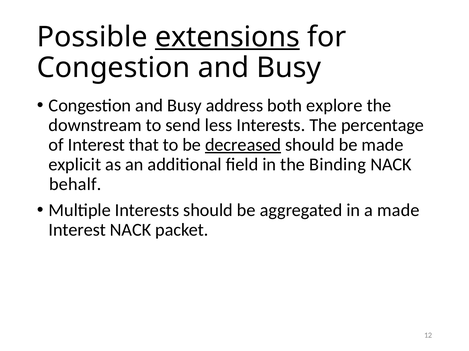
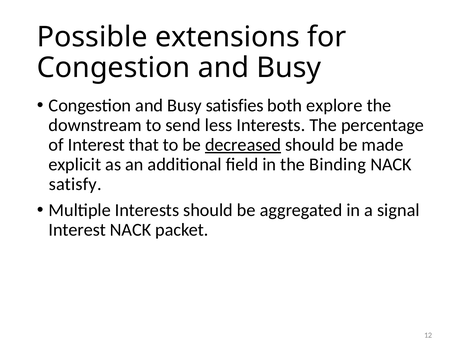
extensions underline: present -> none (227, 37)
address: address -> satisfies (235, 106)
behalf: behalf -> satisfy (75, 185)
a made: made -> signal (398, 211)
